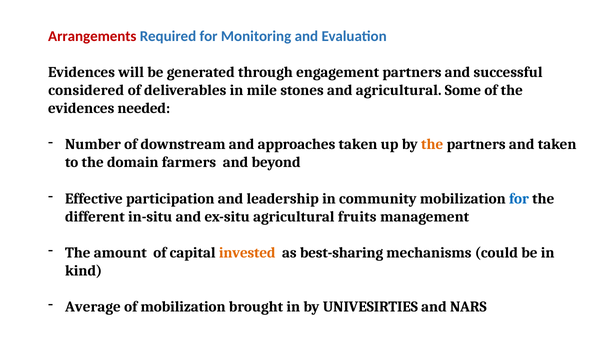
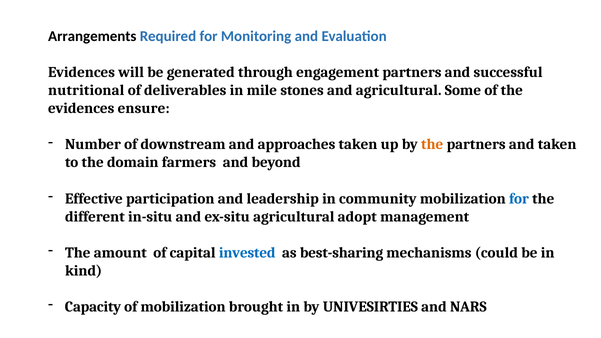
Arrangements colour: red -> black (92, 36)
considered: considered -> nutritional (86, 90)
needed: needed -> ensure (144, 108)
fruits: fruits -> adopt (357, 217)
invested colour: orange -> blue (247, 253)
Average: Average -> Capacity (93, 307)
